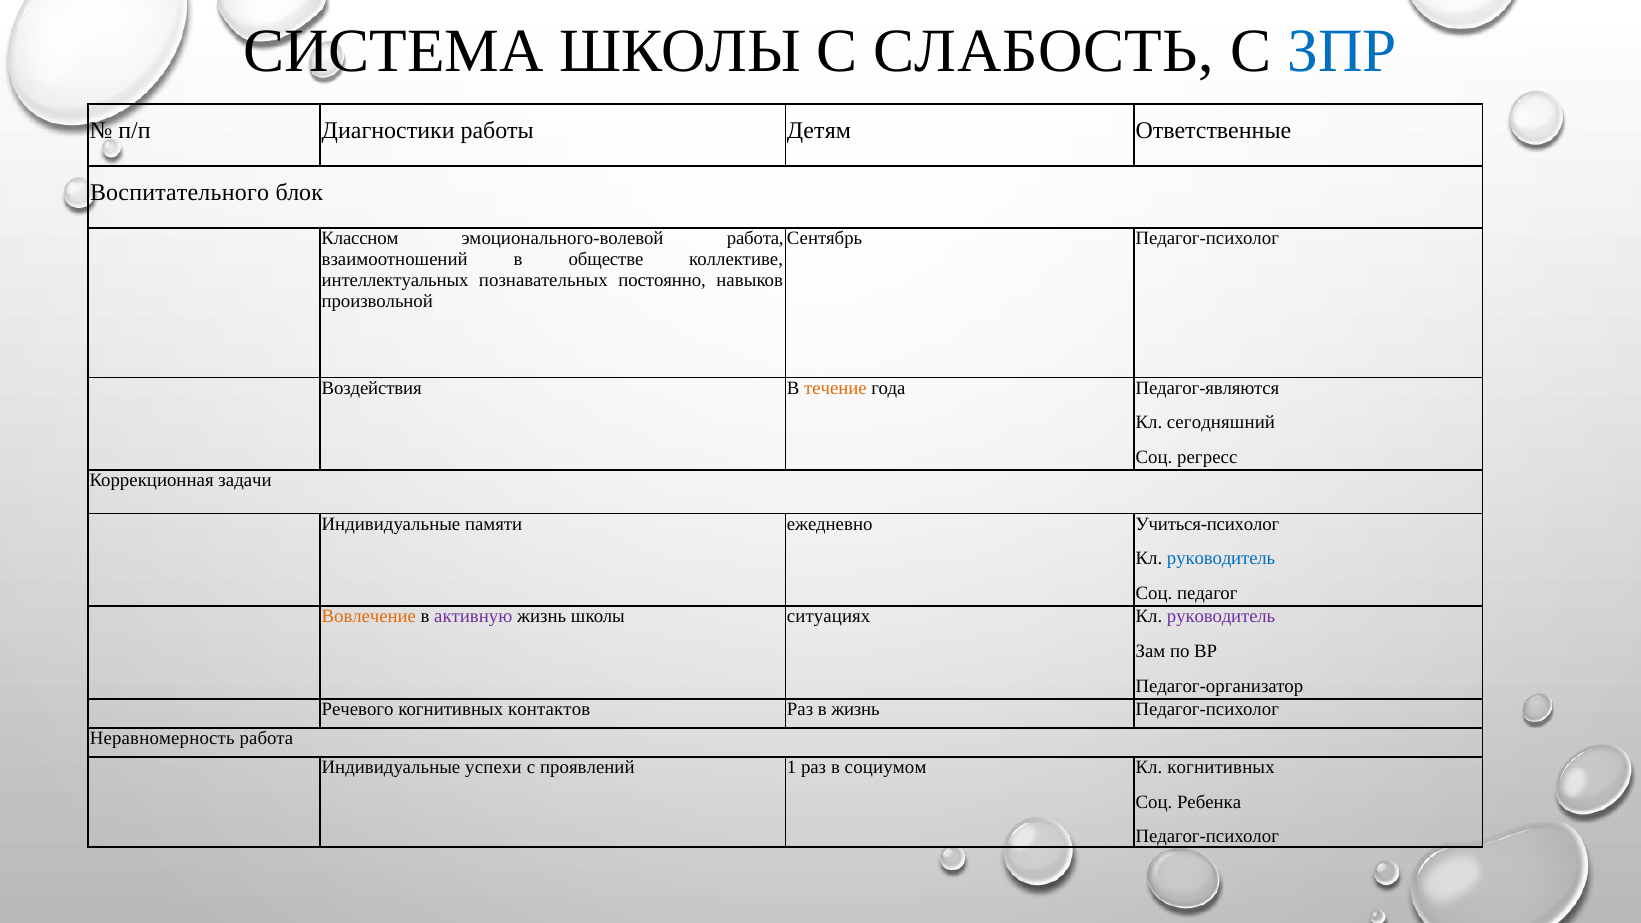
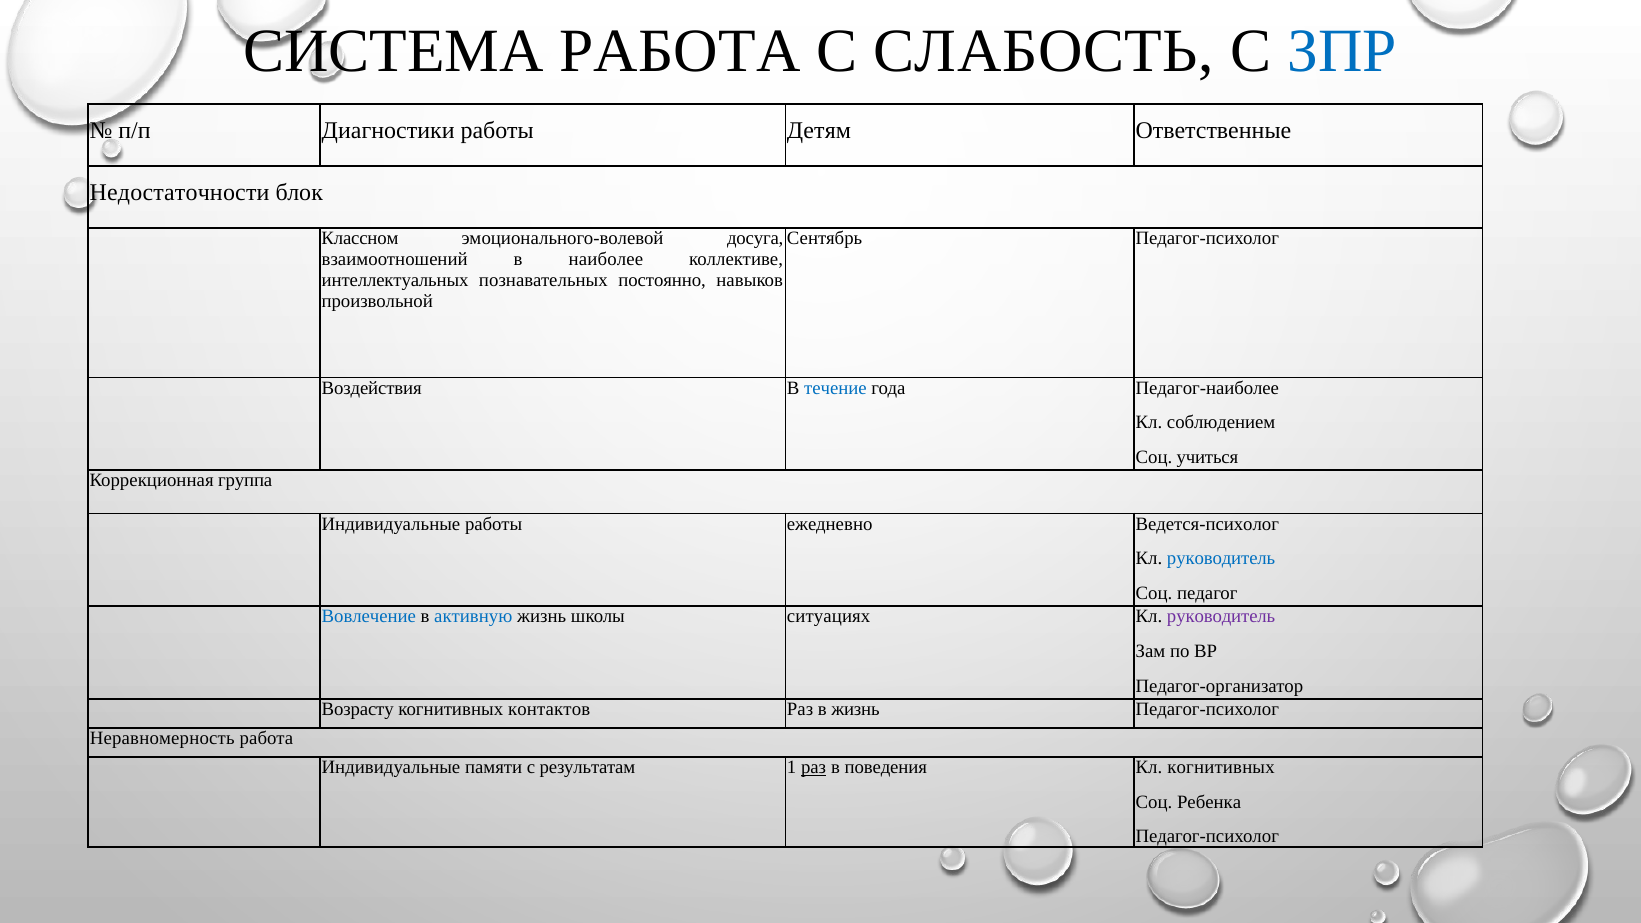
СИСТЕМА ШКОЛЫ: ШКОЛЫ -> РАБОТА (680, 52)
Воспитательного: Воспитательного -> Недостаточности (180, 193)
эмоционального-волевой работа: работа -> досуга (755, 239)
обществе: обществе -> наиболее (606, 260)
течение colour: orange -> blue (835, 388)
Педагог-являются: Педагог-являются -> Педагог-наиболее (1207, 388)
сегодняшний: сегодняшний -> соблюдением (1221, 423)
регресс: регресс -> учиться (1207, 457)
задачи: задачи -> группа (245, 481)
Индивидуальные памяти: памяти -> работы (494, 524)
Учиться-психолог: Учиться-психолог -> Ведется-психолог (1207, 524)
Вовлечение colour: orange -> blue (369, 617)
активную colour: purple -> blue (473, 617)
Речевого: Речевого -> Возрасту (358, 709)
успехи: успехи -> памяти (494, 768)
проявлений: проявлений -> результатам (587, 768)
раз underline: none -> present (814, 768)
социумом: социумом -> поведения (886, 768)
